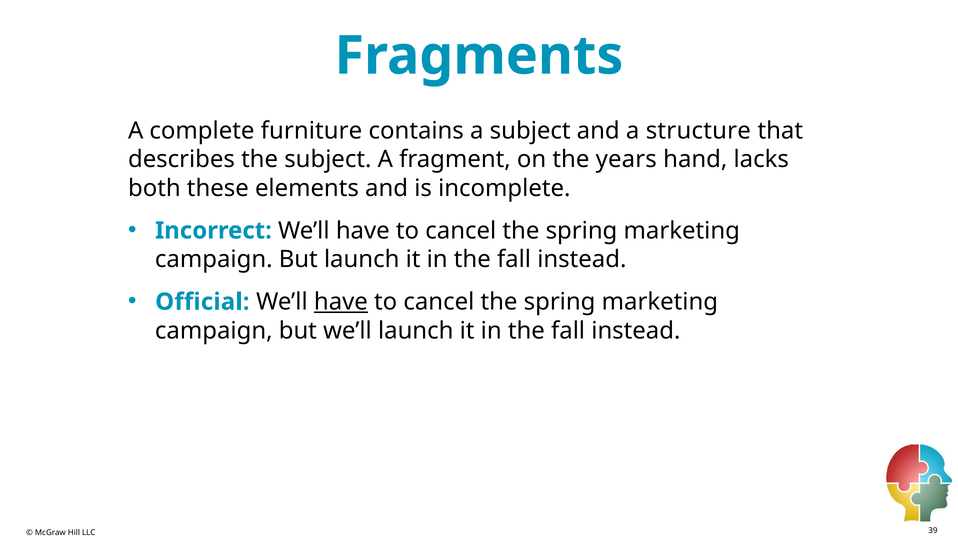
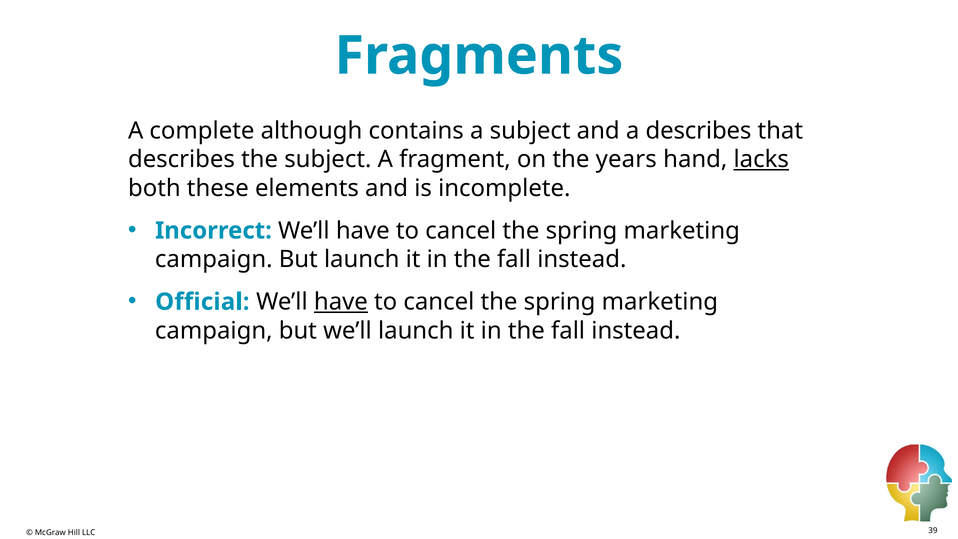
furniture: furniture -> although (312, 131)
a structure: structure -> describes (699, 131)
lacks underline: none -> present (761, 159)
